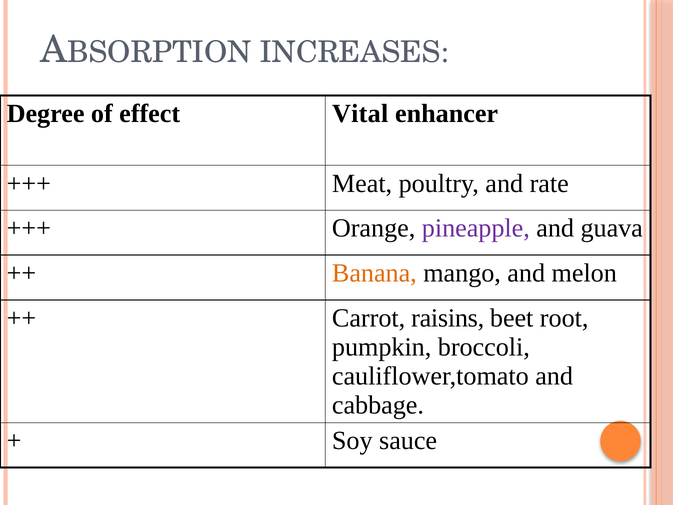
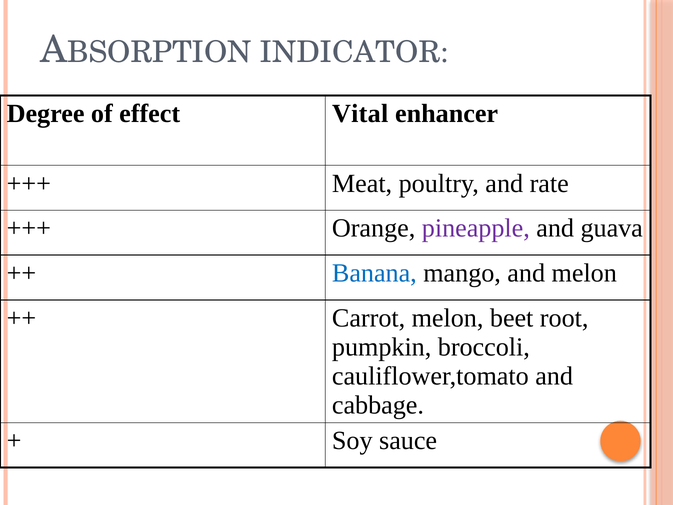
INCREASES: INCREASES -> INDICATOR (354, 52)
Banana colour: orange -> blue (374, 273)
Carrot raisins: raisins -> melon (448, 318)
